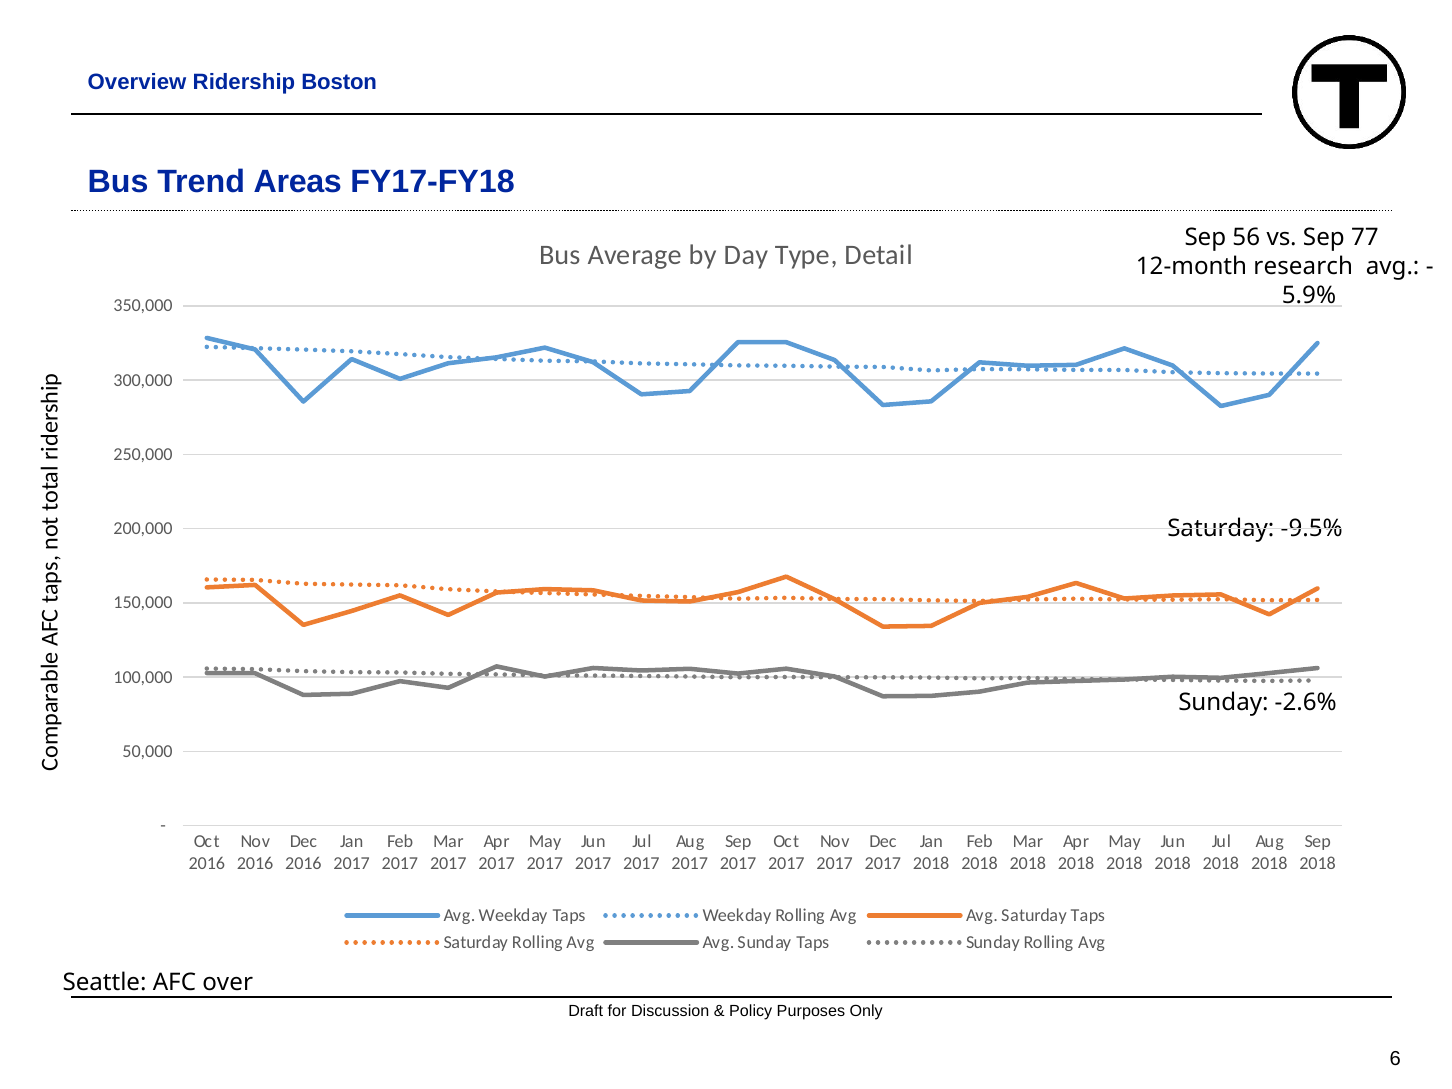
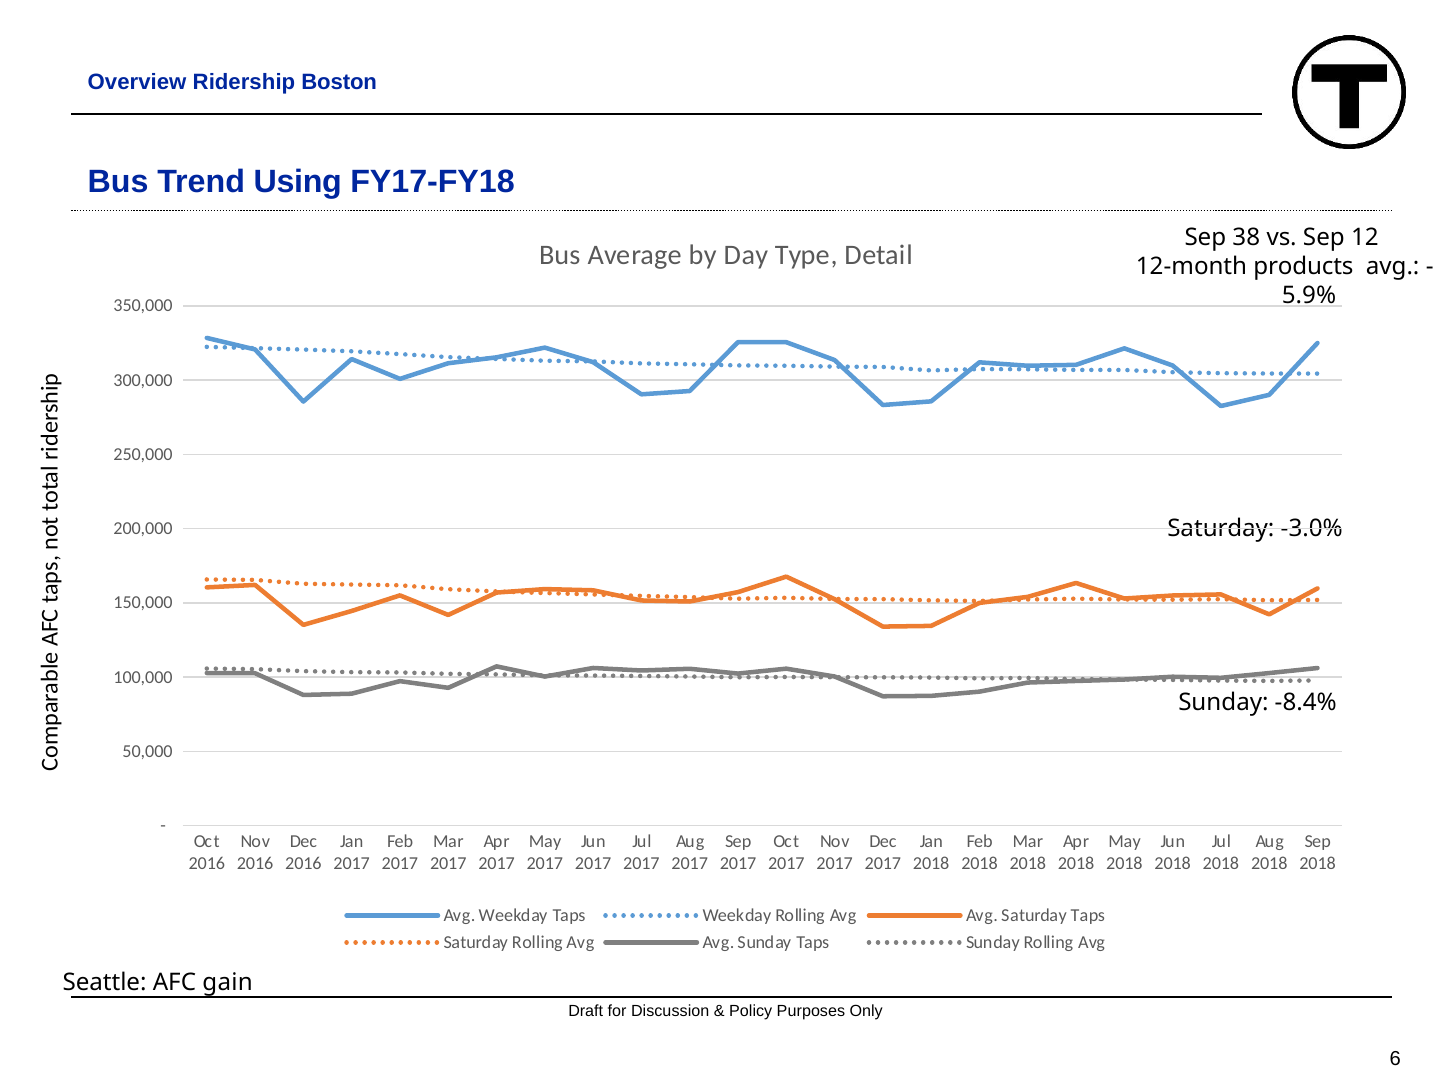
Areas: Areas -> Using (298, 181)
56: 56 -> 38 (1246, 237)
77: 77 -> 12 (1365, 237)
research: research -> products (1303, 266)
-9.5%: -9.5% -> -3.0% (1312, 529)
-2.6%: -2.6% -> -8.4% (1306, 703)
over: over -> gain (228, 982)
